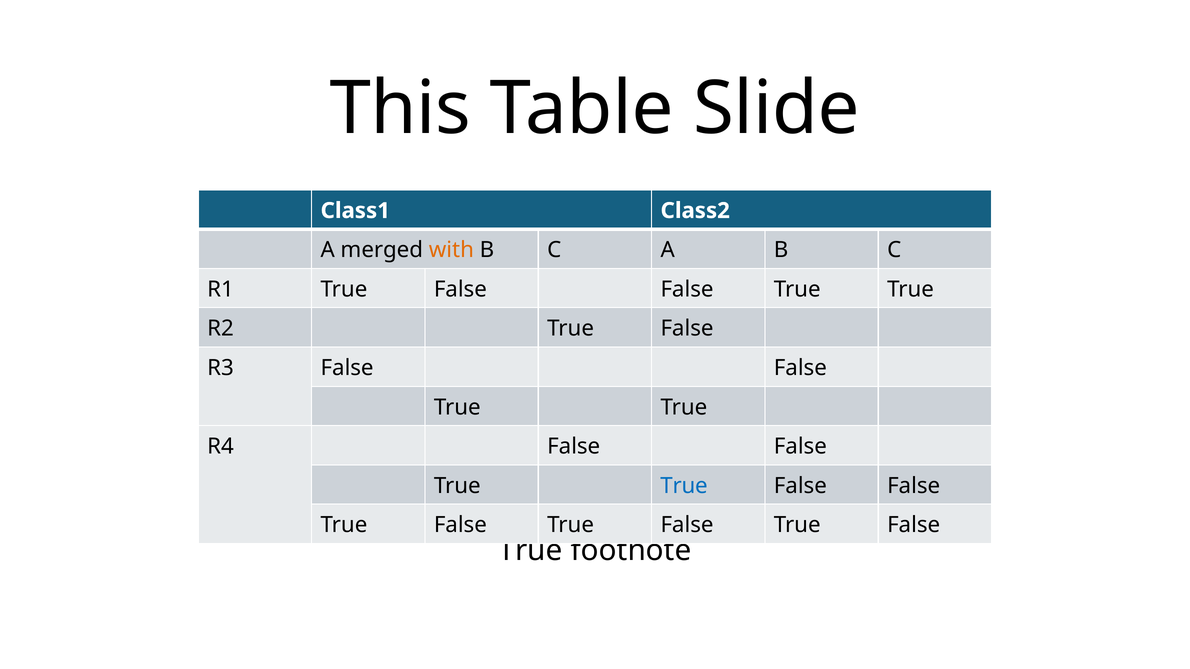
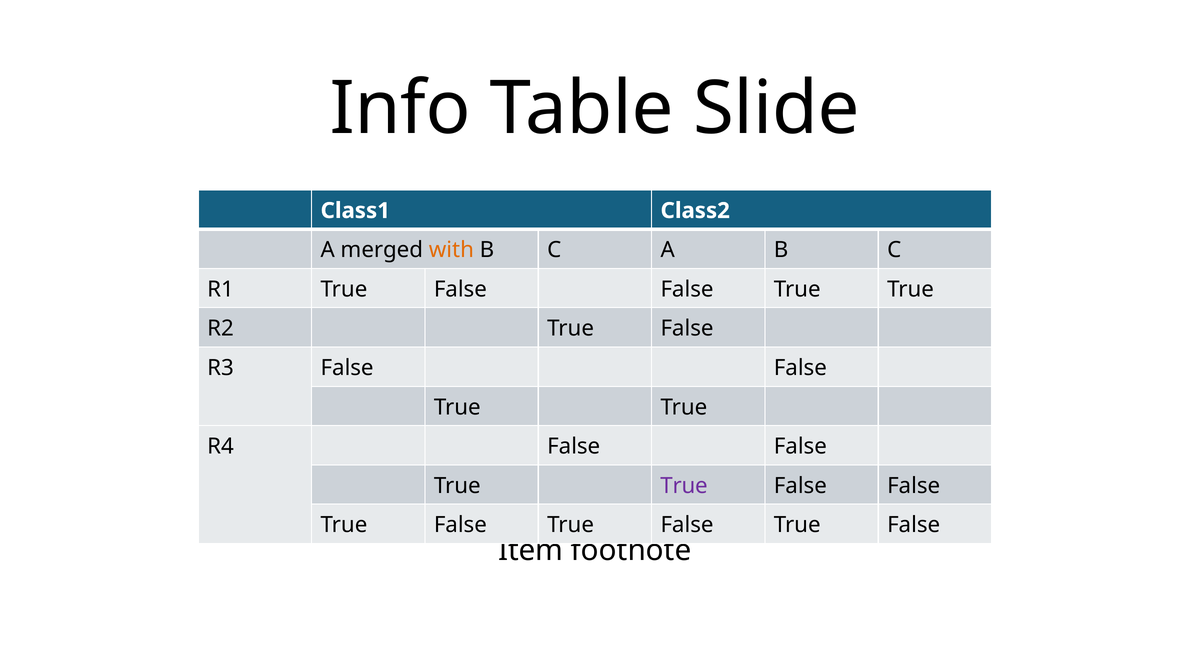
This: This -> Info (400, 109)
True colour: blue -> purple (684, 486)
True: True -> Item (531, 551)
